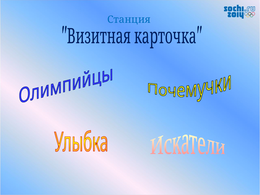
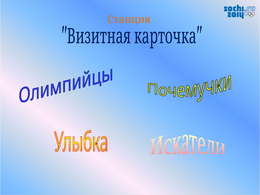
Станция colour: blue -> orange (129, 20)
